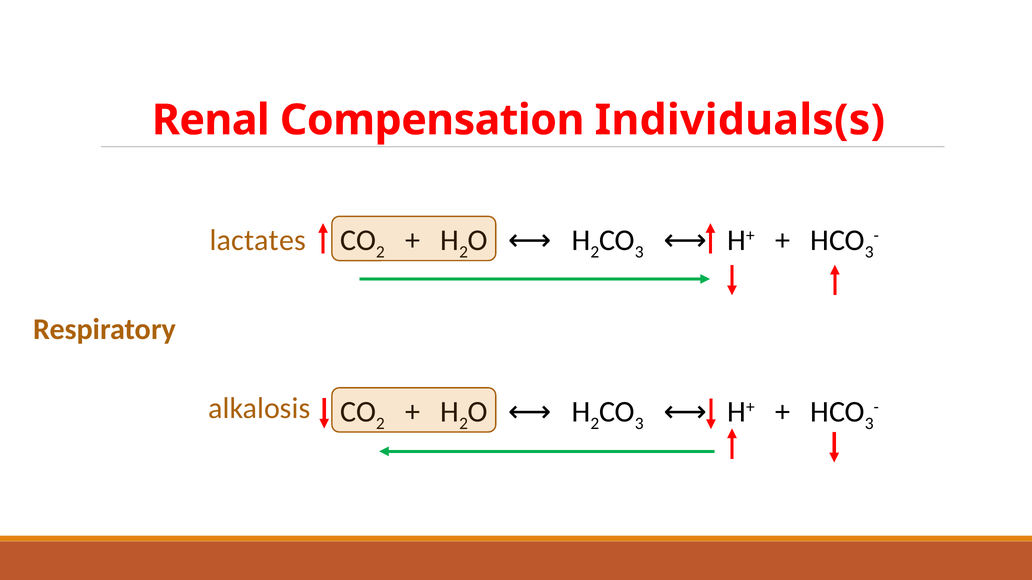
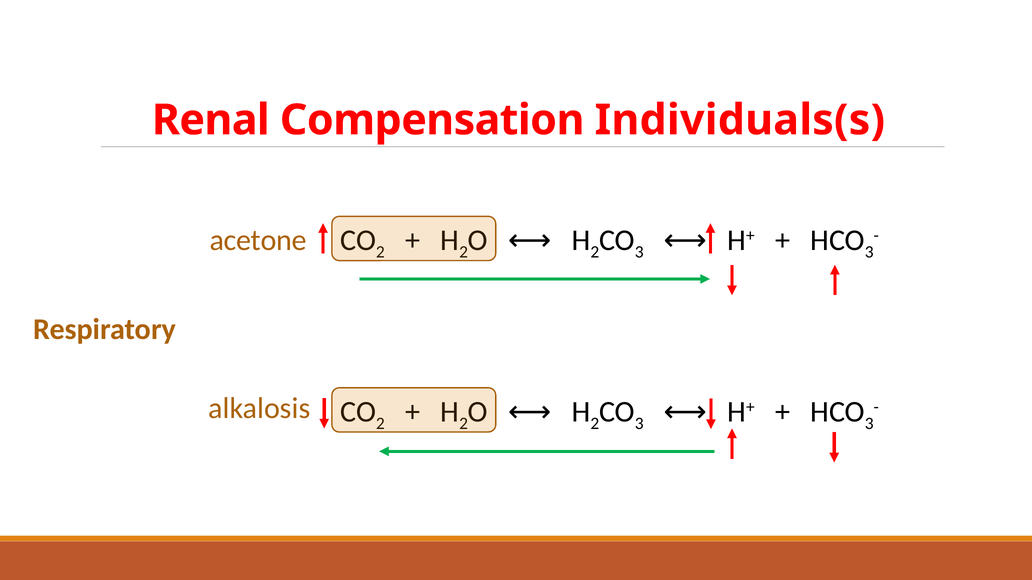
lactates: lactates -> acetone (258, 241)
